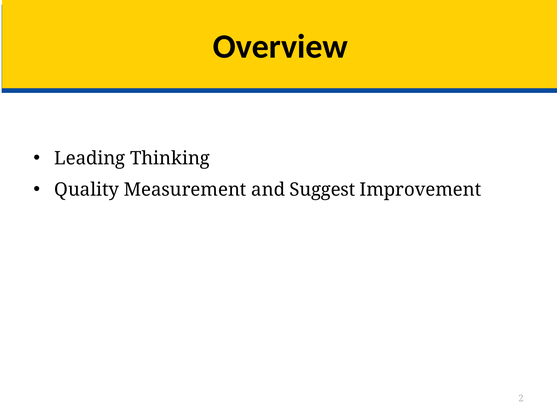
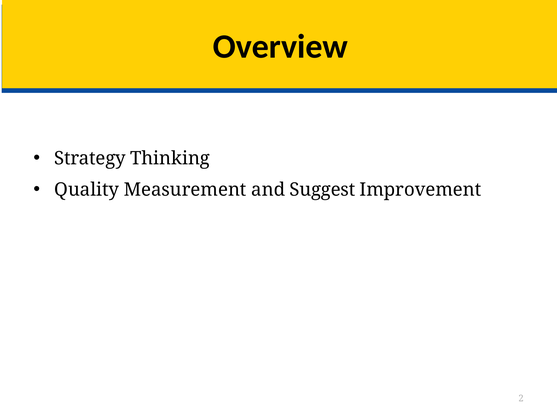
Leading: Leading -> Strategy (90, 158)
